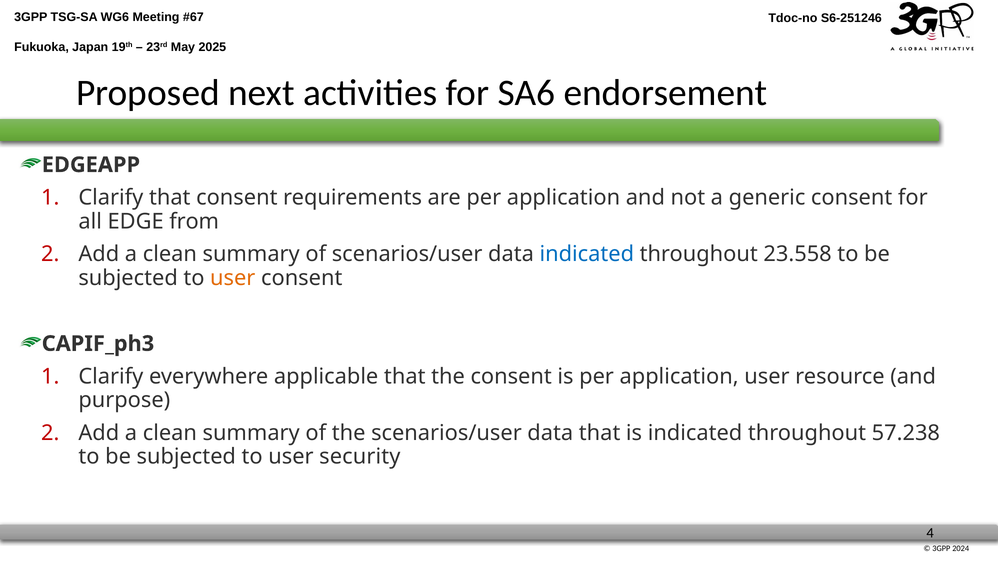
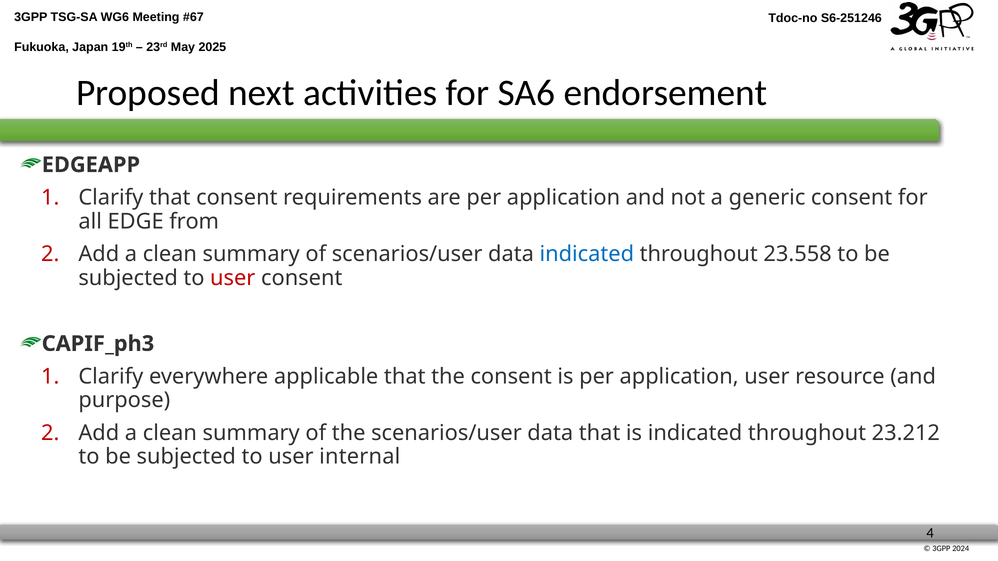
user colour: orange -> red (233, 278)
57.238: 57.238 -> 23.212 (906, 433)
security: security -> internal (360, 457)
